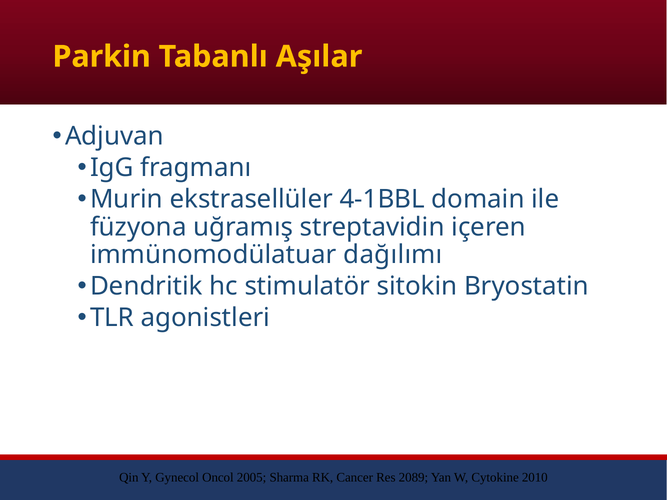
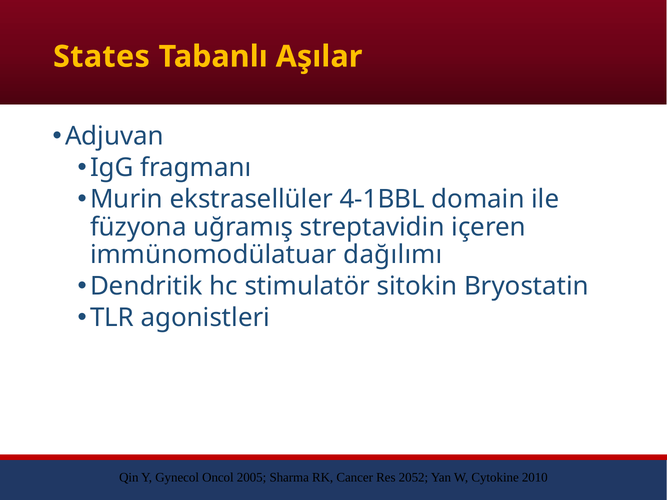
Parkin: Parkin -> States (101, 57)
2089: 2089 -> 2052 (413, 478)
